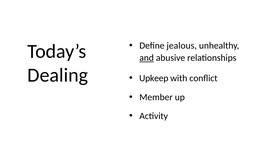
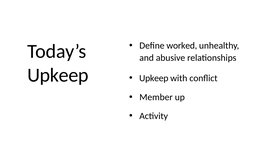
jealous: jealous -> worked (182, 46)
and underline: present -> none (147, 58)
Dealing: Dealing -> Upkeep (58, 75)
